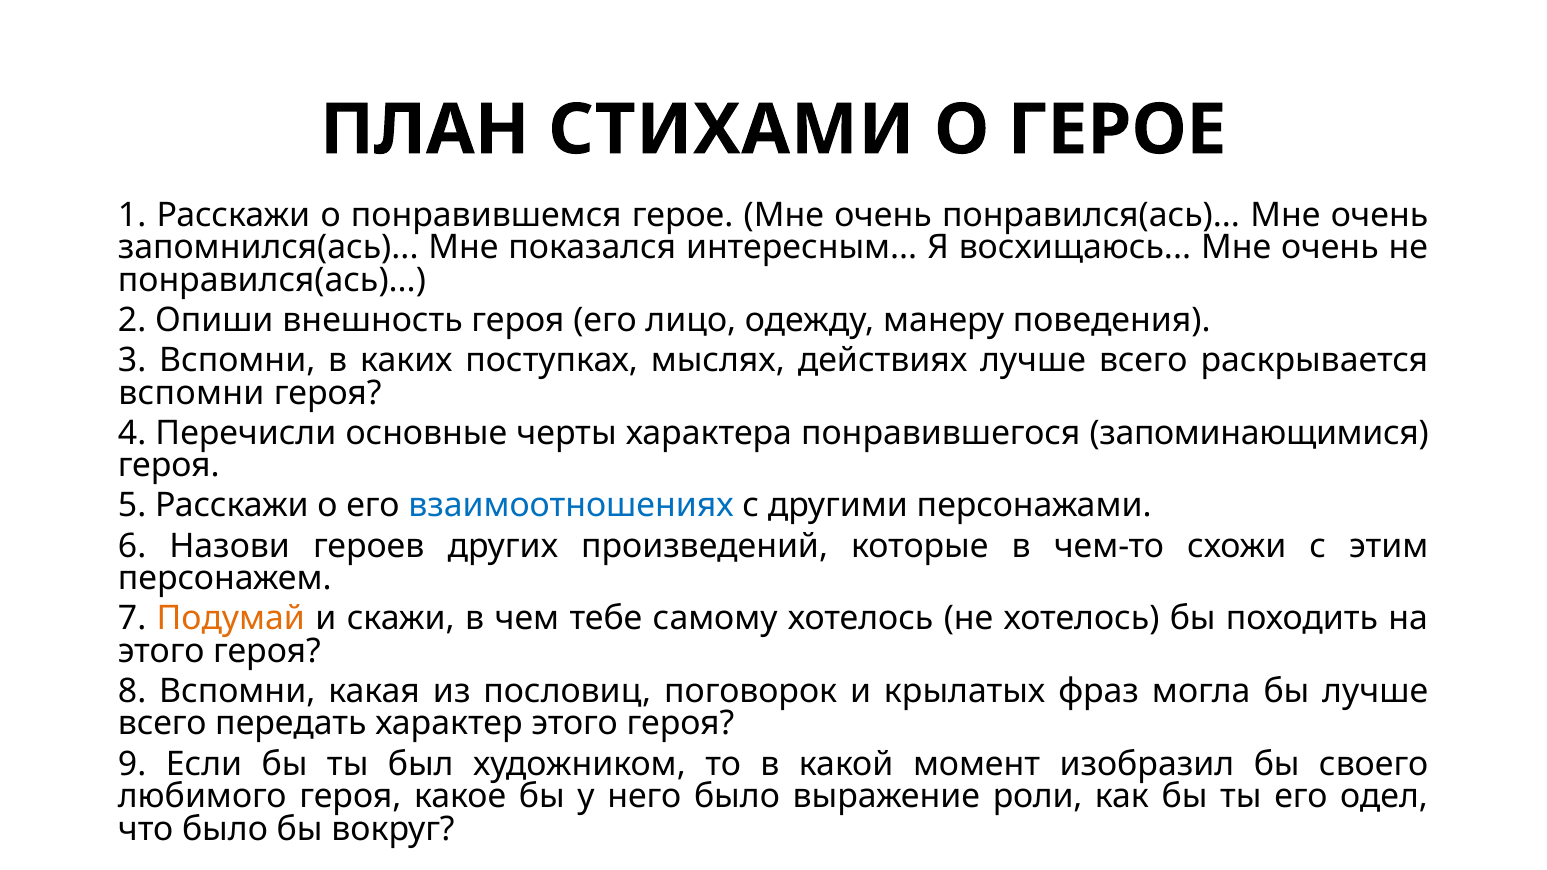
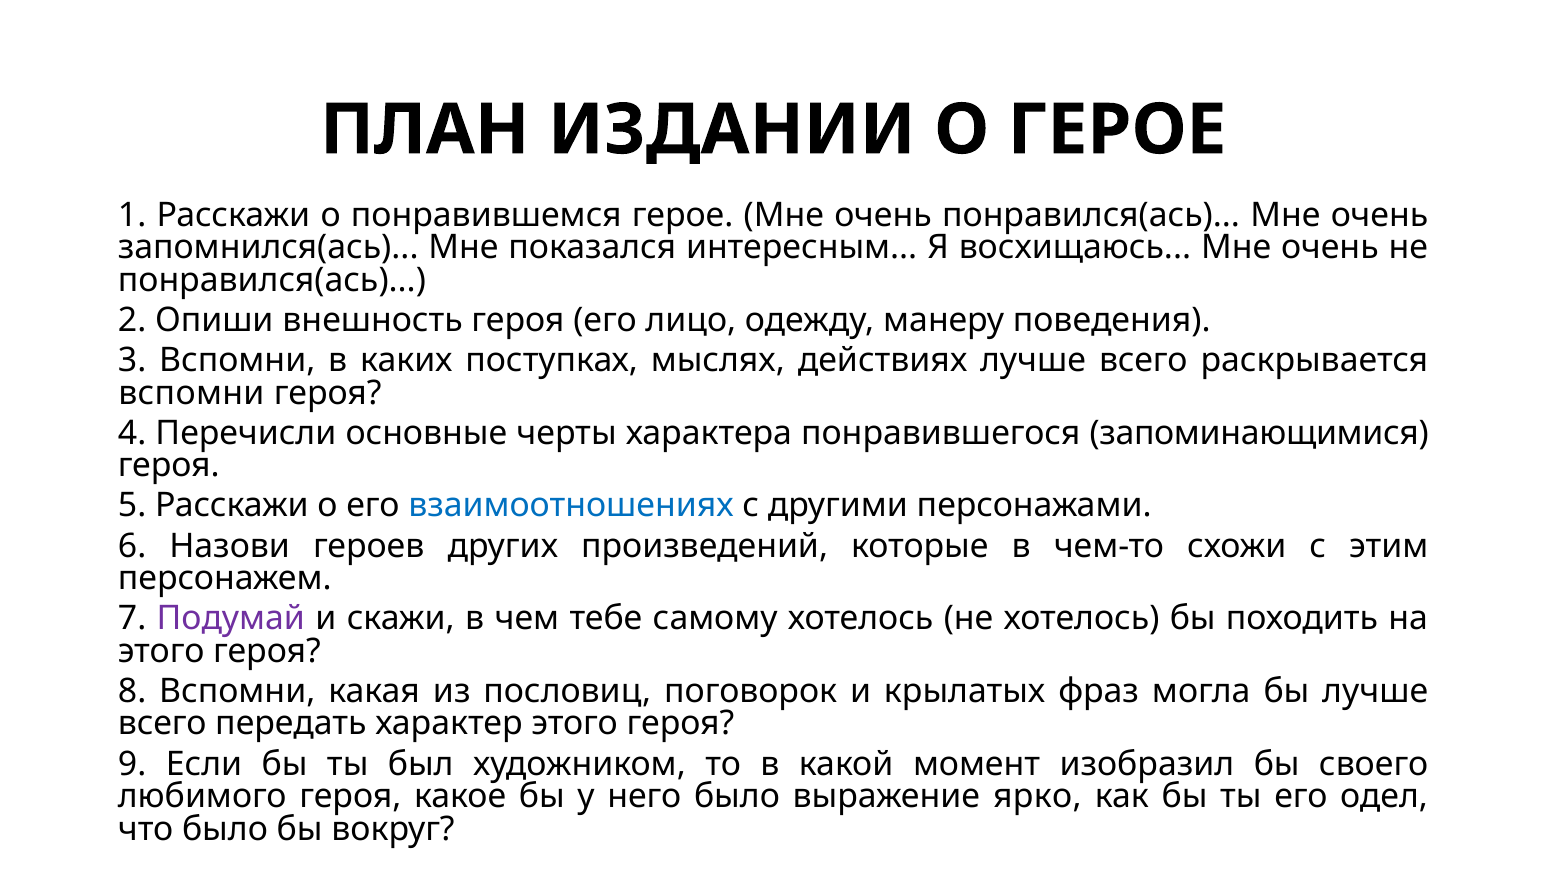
СТИХАМИ: СТИХАМИ -> ИЗДАНИИ (732, 130)
Подумай colour: orange -> purple (231, 619)
роли: роли -> ярко (1037, 797)
